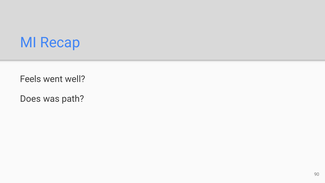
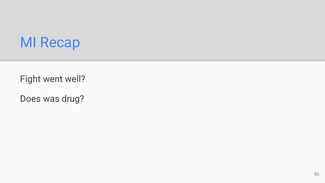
Feels: Feels -> Fight (30, 79)
path: path -> drug (73, 99)
